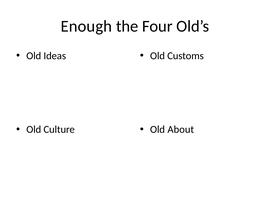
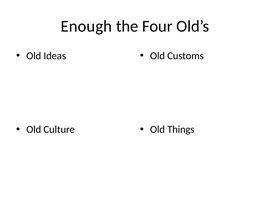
About: About -> Things (181, 129)
